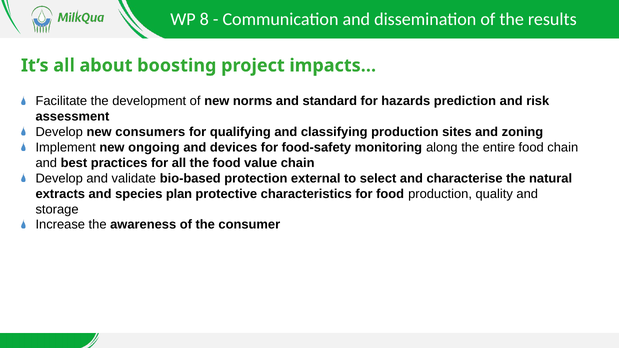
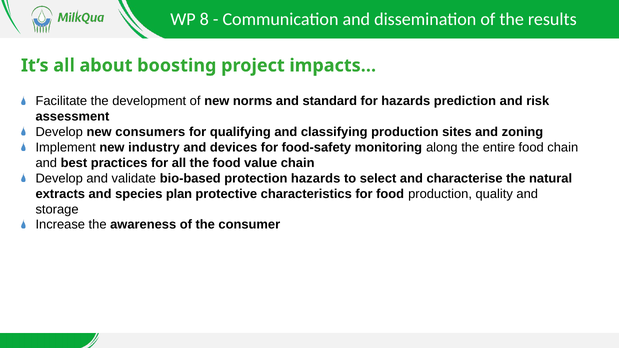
ongoing: ongoing -> industry (154, 147)
protection external: external -> hazards (316, 178)
